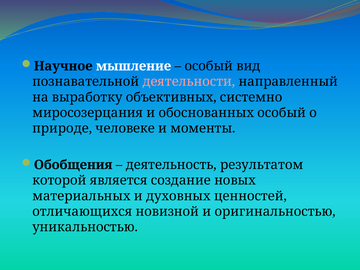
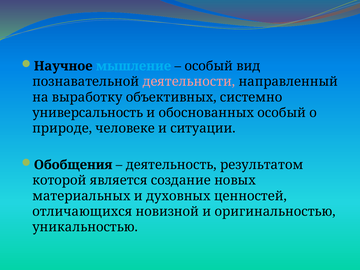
мышление colour: white -> light blue (134, 66)
миросозерцания: миросозерцания -> универсальность (88, 113)
моменты: моменты -> ситуации (203, 128)
